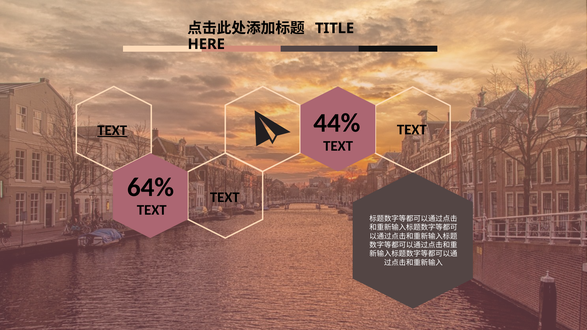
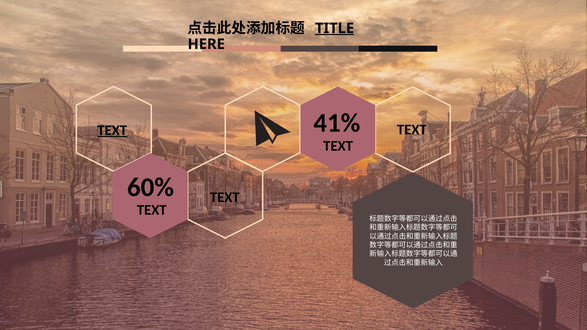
TITLE underline: none -> present (335, 28)
44%: 44% -> 41% (337, 123)
64%: 64% -> 60% (151, 187)
